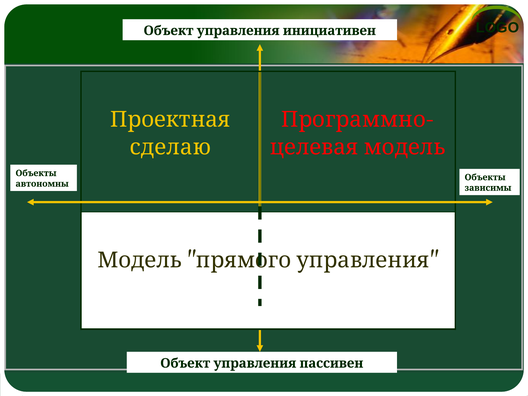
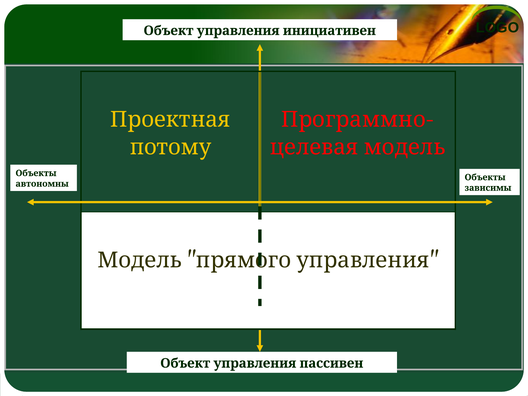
сделаю: сделаю -> потому (171, 147)
